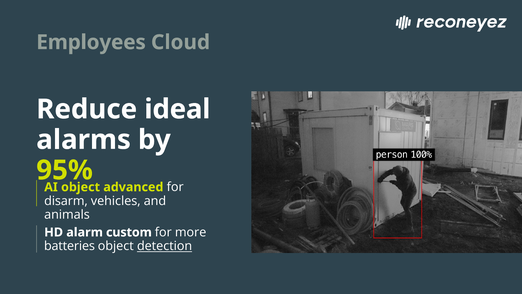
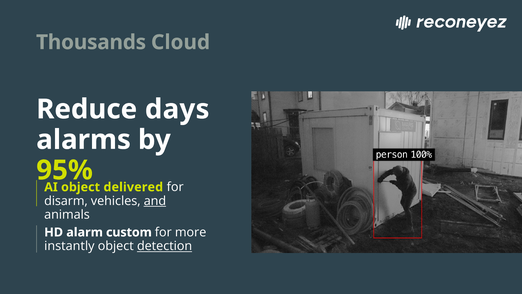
Employees: Employees -> Thousands (91, 42)
ideal: ideal -> days (177, 109)
advanced: advanced -> delivered (133, 187)
and underline: none -> present (155, 201)
batteries: batteries -> instantly (69, 246)
